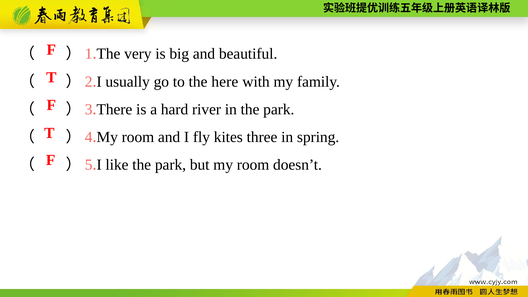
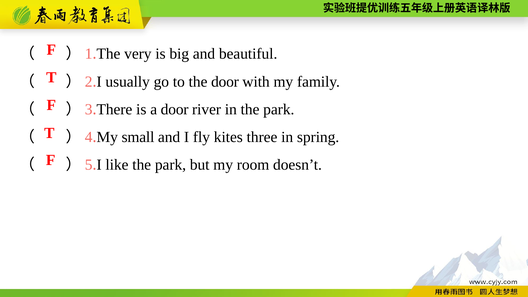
the here: here -> door (225, 82)
a hard: hard -> door (175, 109)
room: room -> small (138, 137)
